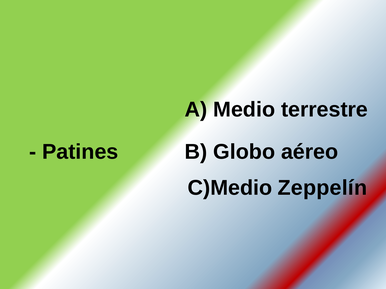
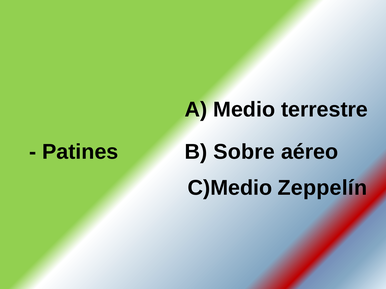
Globo: Globo -> Sobre (244, 152)
